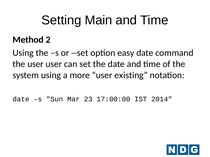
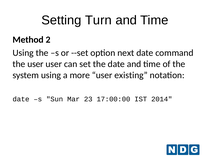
Main: Main -> Turn (98, 20)
easy: easy -> next (126, 53)
